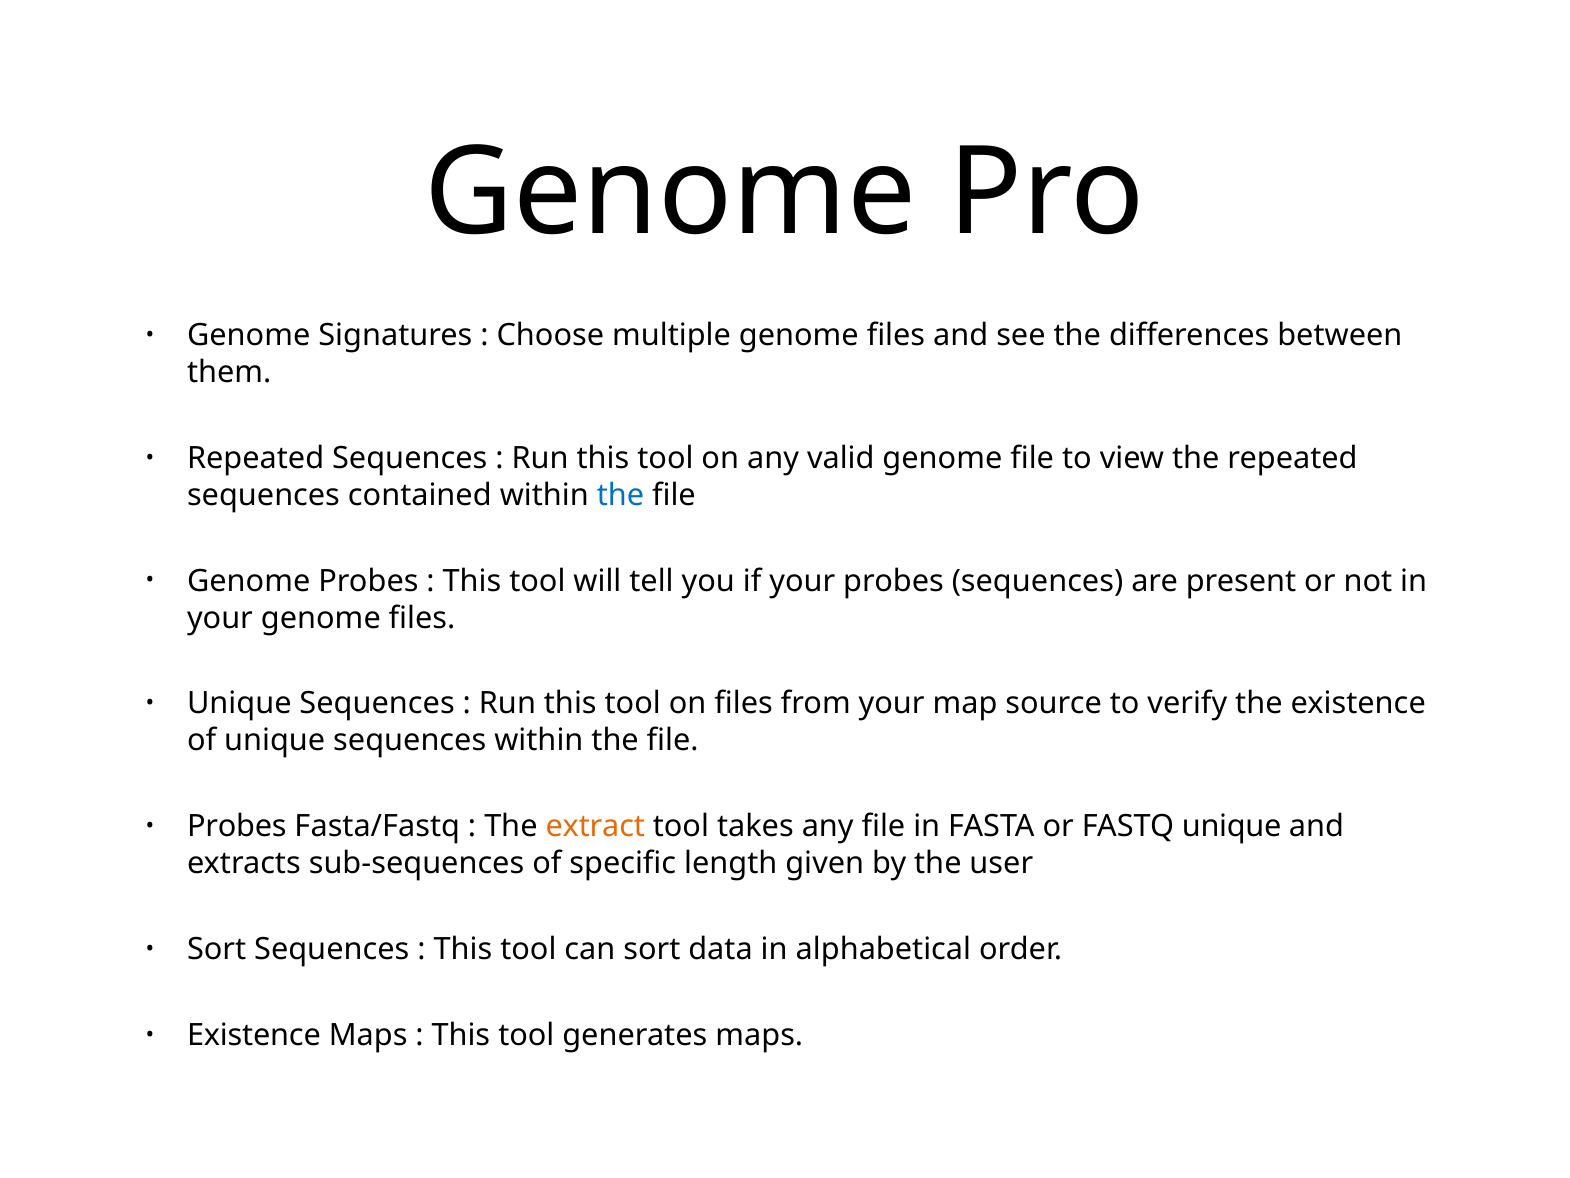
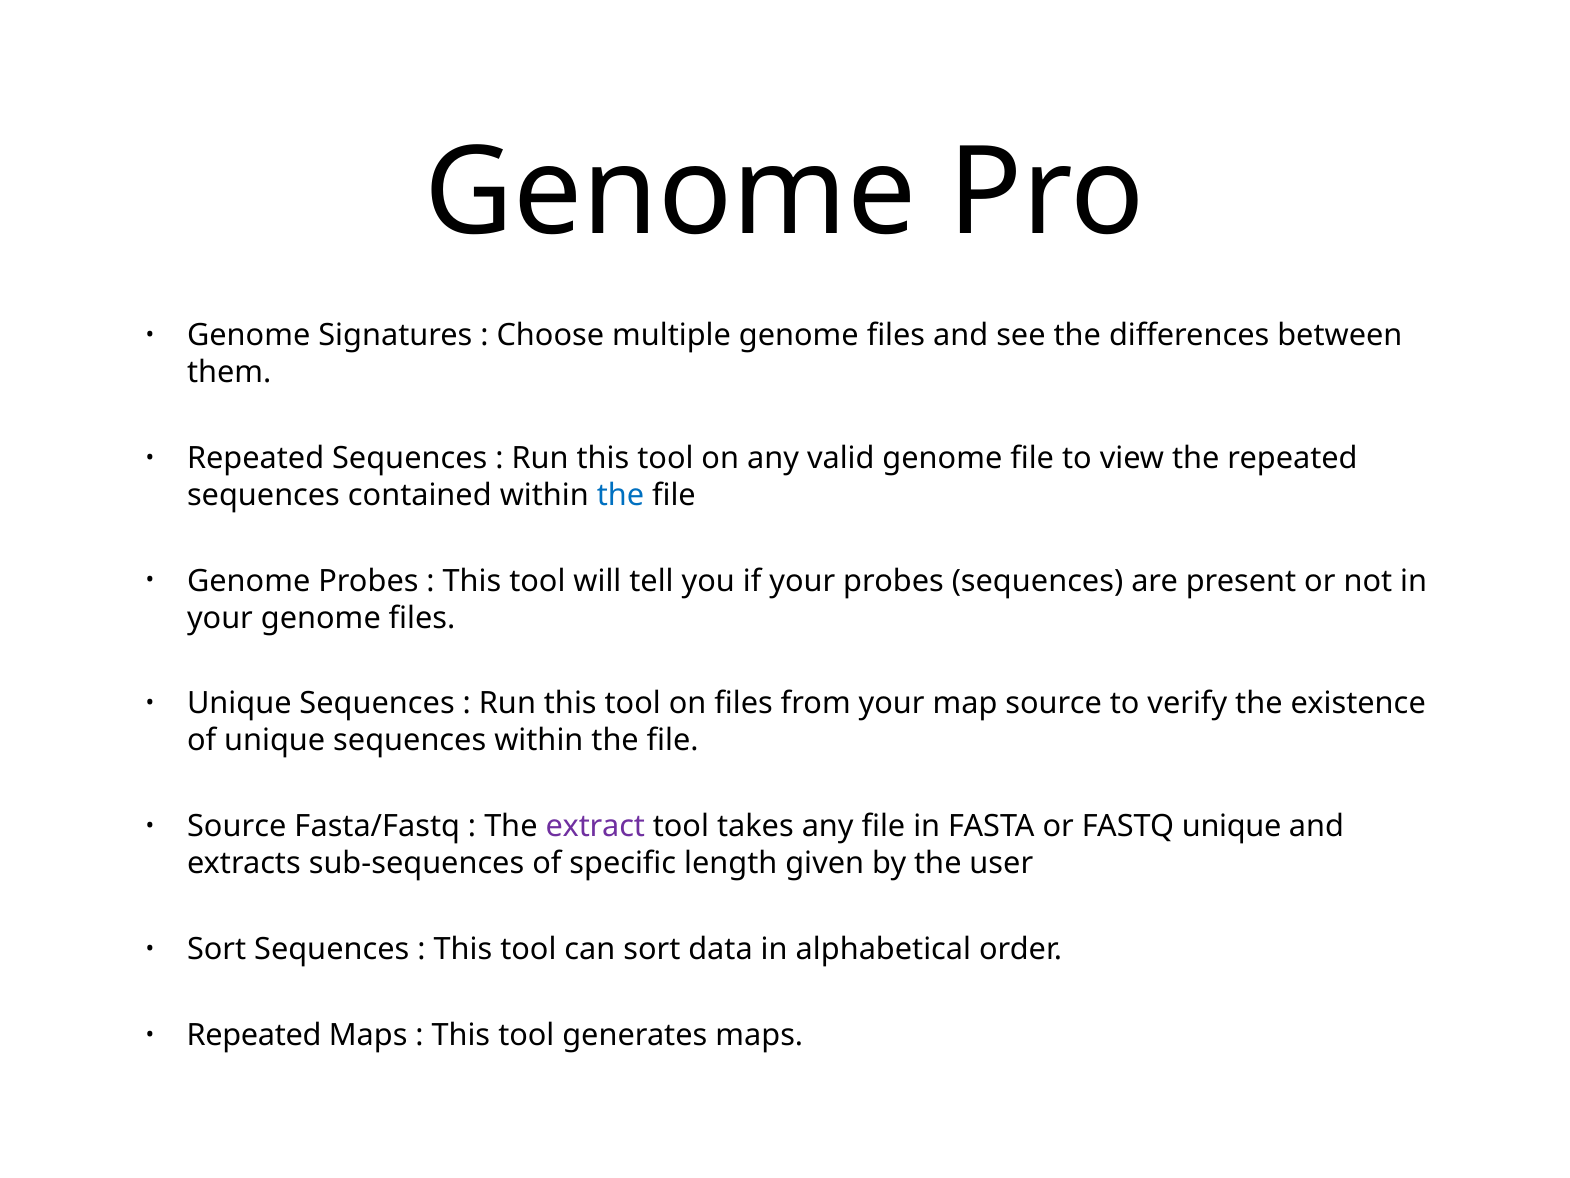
Probes: Probes -> Source (237, 826)
extract colour: orange -> purple (595, 826)
Existence: Existence -> Repeated (254, 1035)
